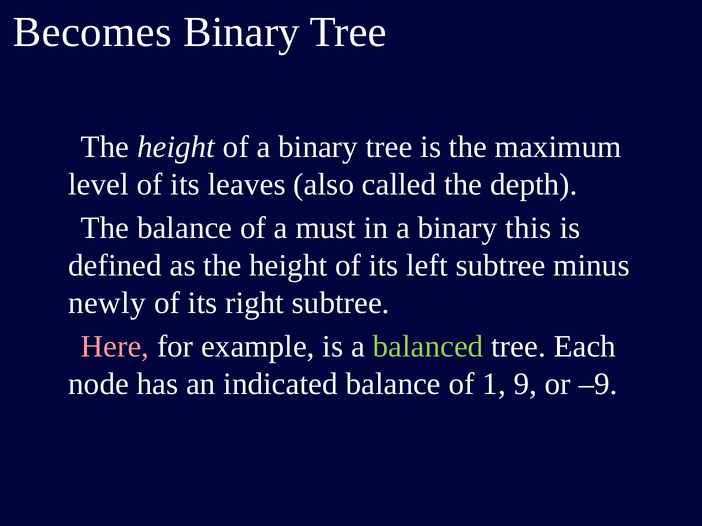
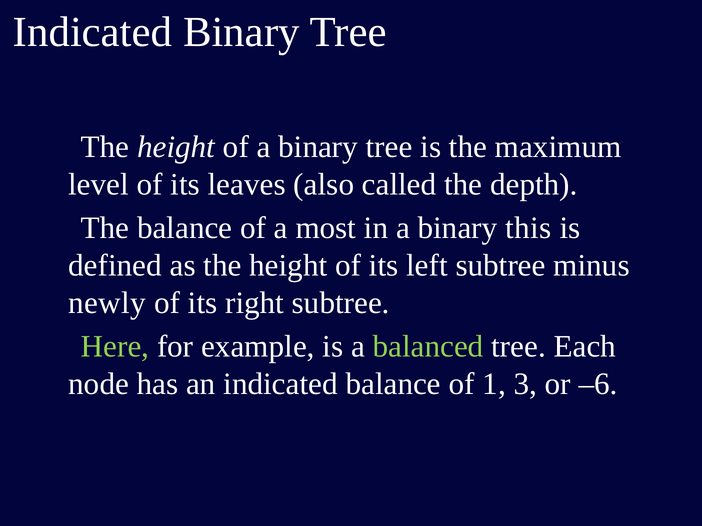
Becomes: Becomes -> Indicated (93, 32)
must: must -> most (326, 228)
Here colour: pink -> light green (115, 347)
9: 9 -> 3 (525, 384)
–9: –9 -> –6 (598, 384)
